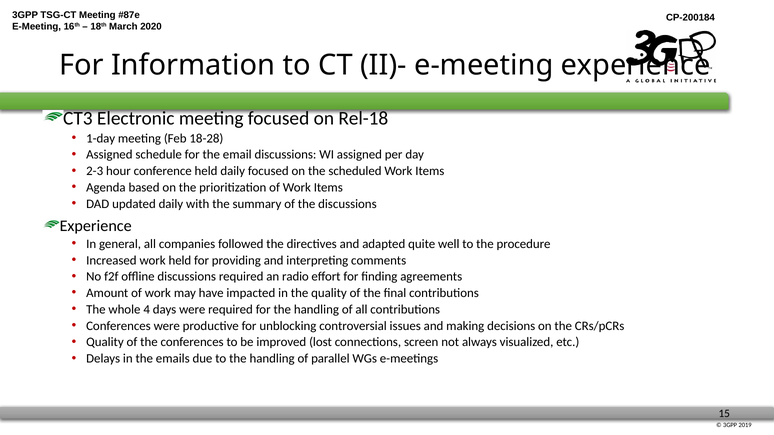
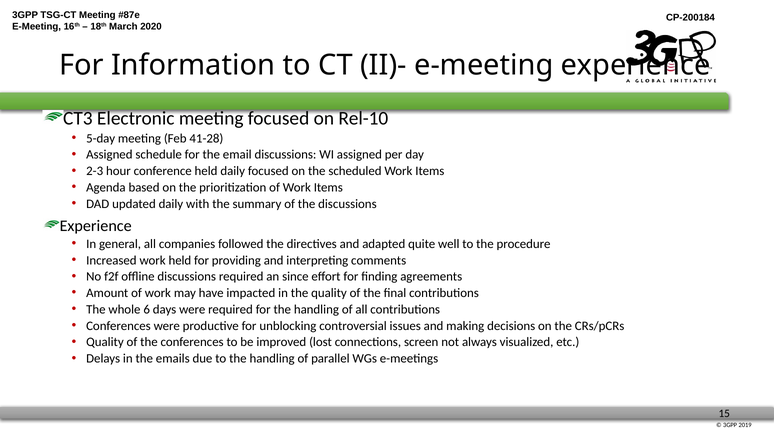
Rel-18: Rel-18 -> Rel-10 (363, 119)
1-day: 1-day -> 5-day (101, 138)
18-28: 18-28 -> 41-28 (206, 138)
radio: radio -> since (295, 277)
4: 4 -> 6 (147, 310)
